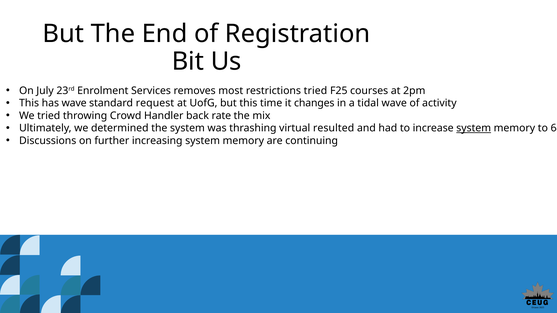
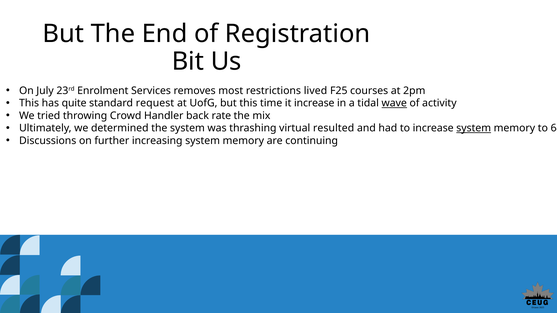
restrictions tried: tried -> lived (315, 91)
has wave: wave -> quite (74, 103)
it changes: changes -> increase (314, 103)
wave underline: none -> present (394, 103)
